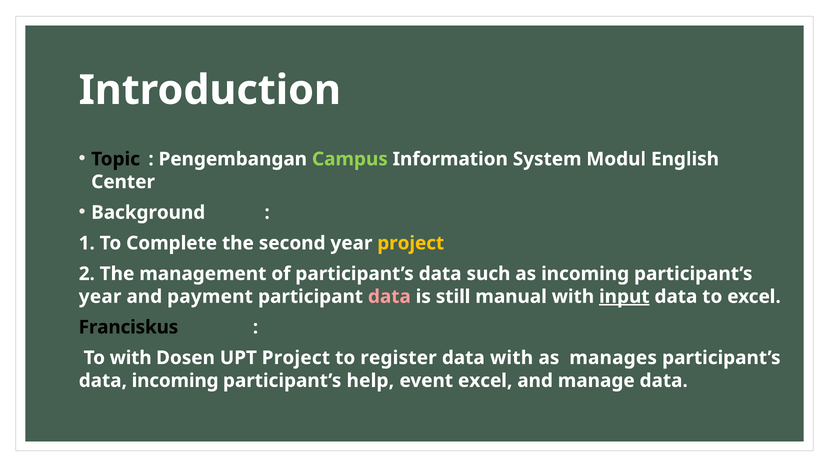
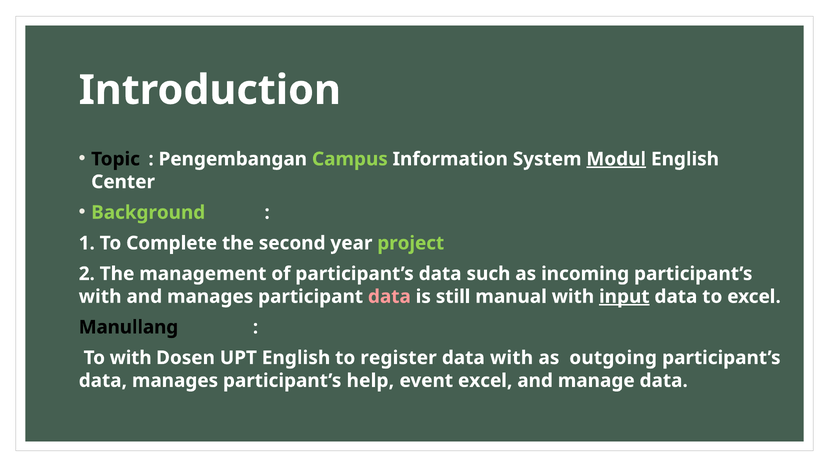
Modul underline: none -> present (616, 159)
Background colour: white -> light green (148, 212)
project colour: yellow -> light green (411, 243)
year: year -> with (100, 296)
and payment: payment -> manages (210, 296)
Franciskus: Franciskus -> Manullang (128, 327)
UPT Project: Project -> English (296, 357)
manages: manages -> outgoing (613, 357)
data incoming: incoming -> manages (175, 380)
